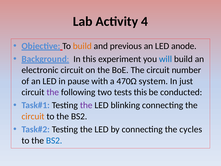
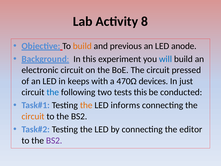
4: 4 -> 8 (145, 21)
number: number -> pressed (186, 70)
pause: pause -> keeps (79, 81)
system: system -> devices (153, 81)
the colour: purple -> blue (53, 92)
the colour: purple -> orange (86, 105)
blinking: blinking -> informs (125, 105)
cycles: cycles -> editor (191, 129)
BS2 colour: blue -> purple (54, 140)
